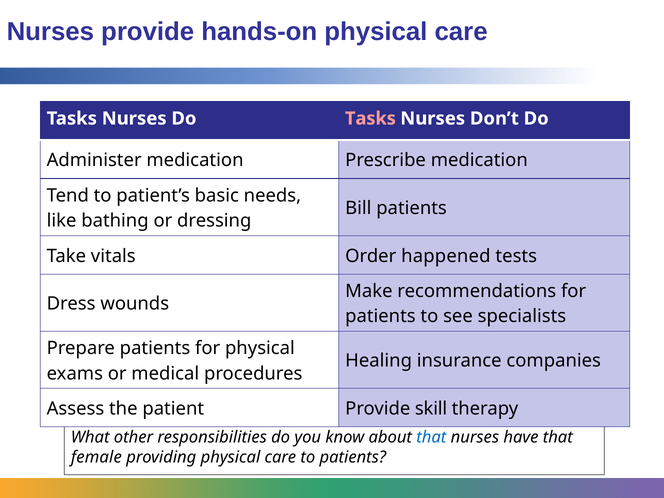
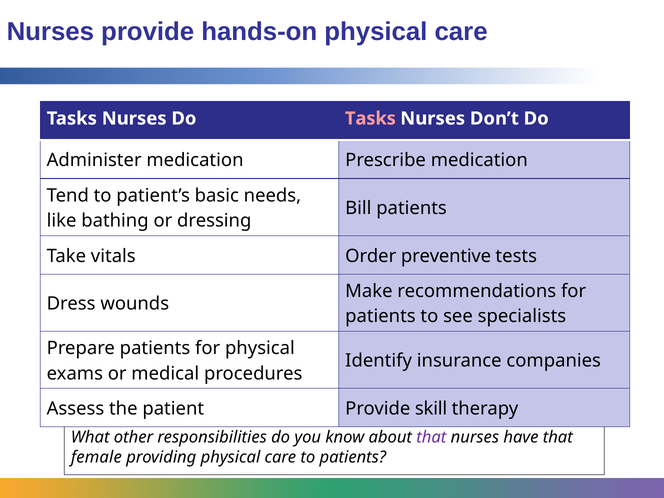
happened: happened -> preventive (446, 256)
Healing: Healing -> Identify (379, 361)
that colour: blue -> purple (431, 437)
